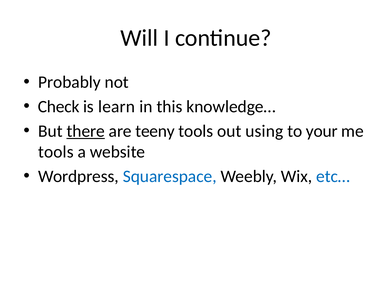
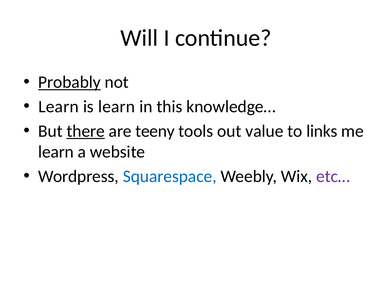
Probably underline: none -> present (69, 82)
Check: Check -> Learn (59, 107)
using: using -> value (264, 131)
your: your -> links (322, 131)
tools: tools -> learn (56, 152)
etc… colour: blue -> purple (333, 176)
